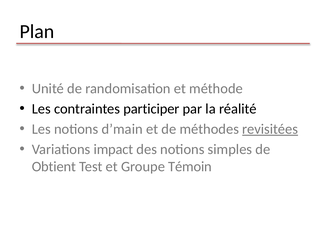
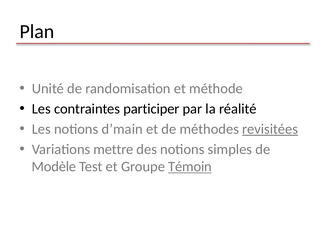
impact: impact -> mettre (113, 150)
Obtient: Obtient -> Modèle (54, 167)
Témoin underline: none -> present (190, 167)
